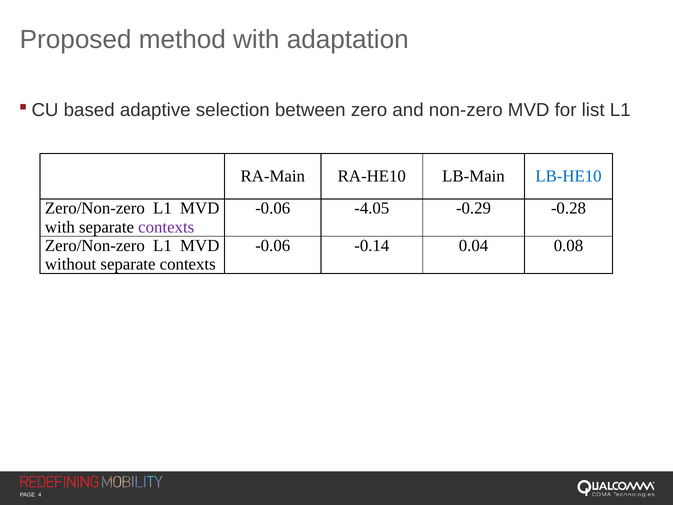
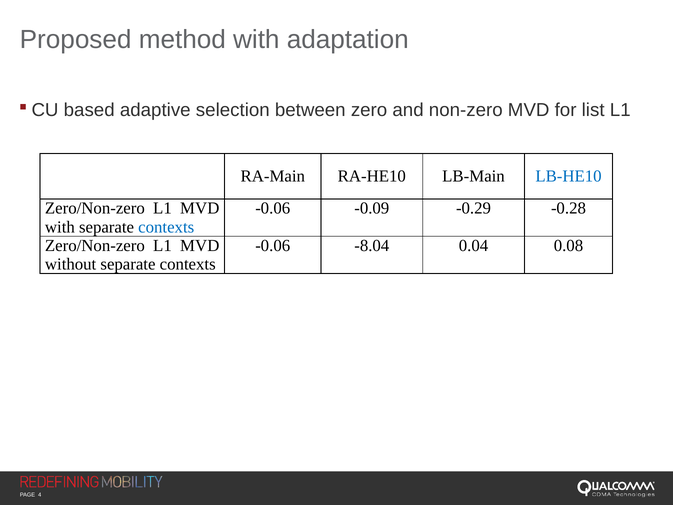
-4.05: -4.05 -> -0.09 (372, 208)
contexts colour: purple -> blue (166, 227)
-0.14: -0.14 -> -8.04 (372, 246)
